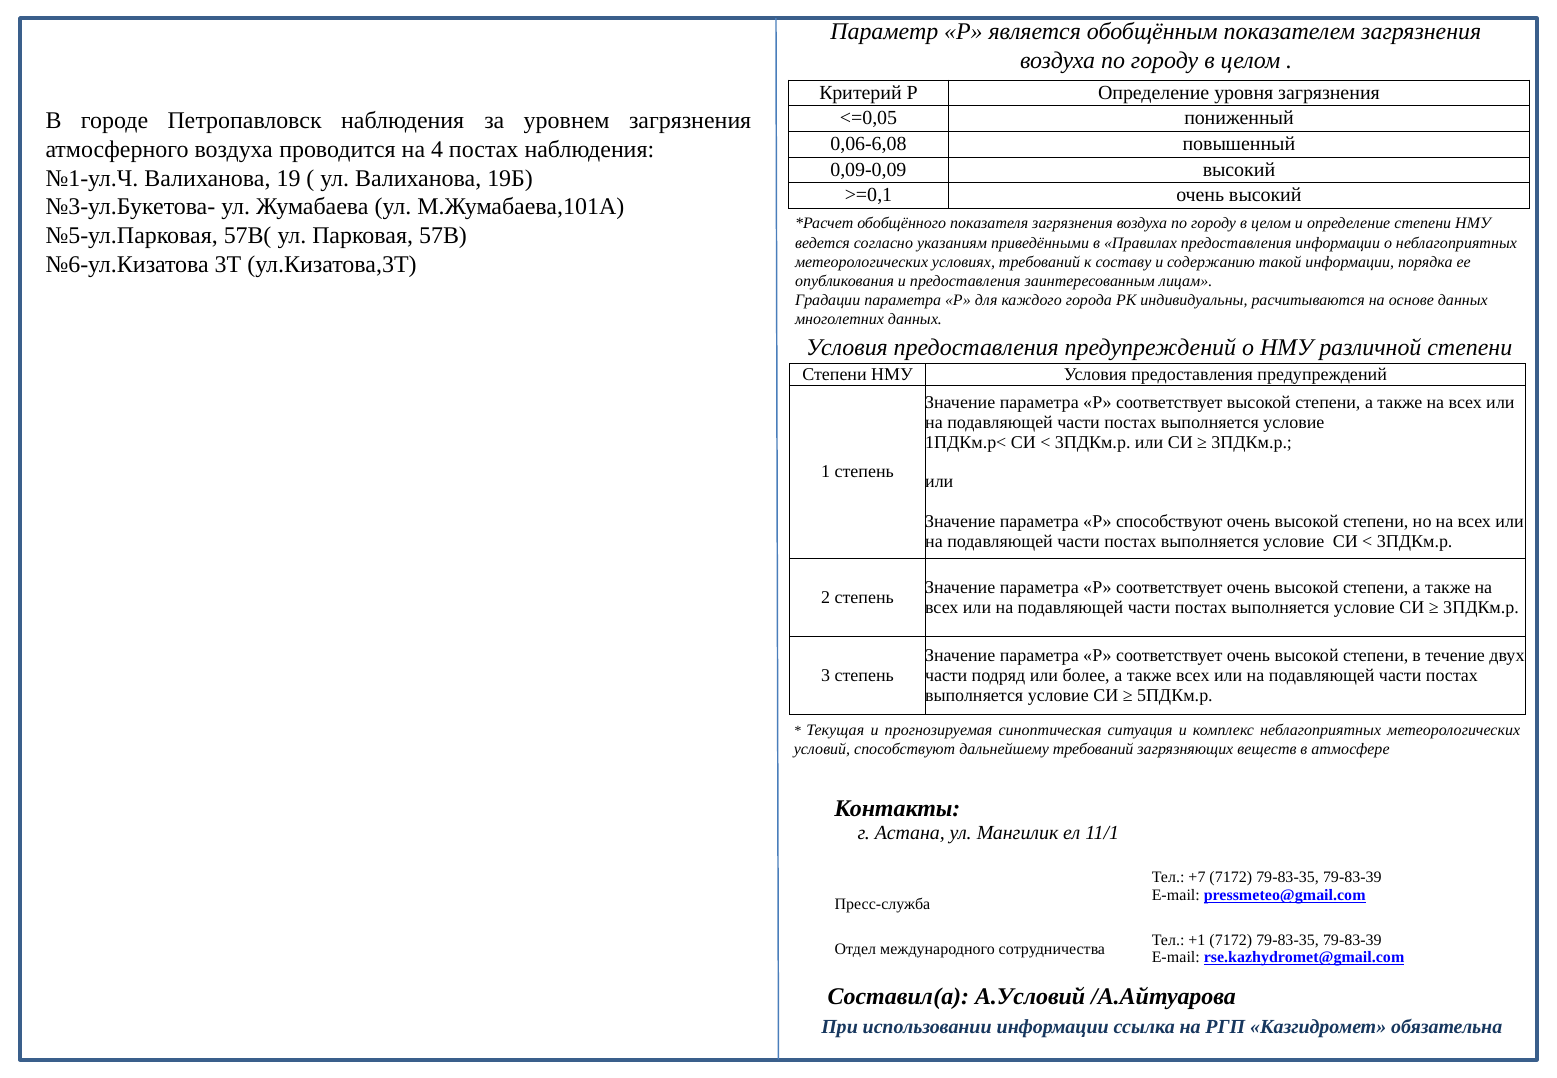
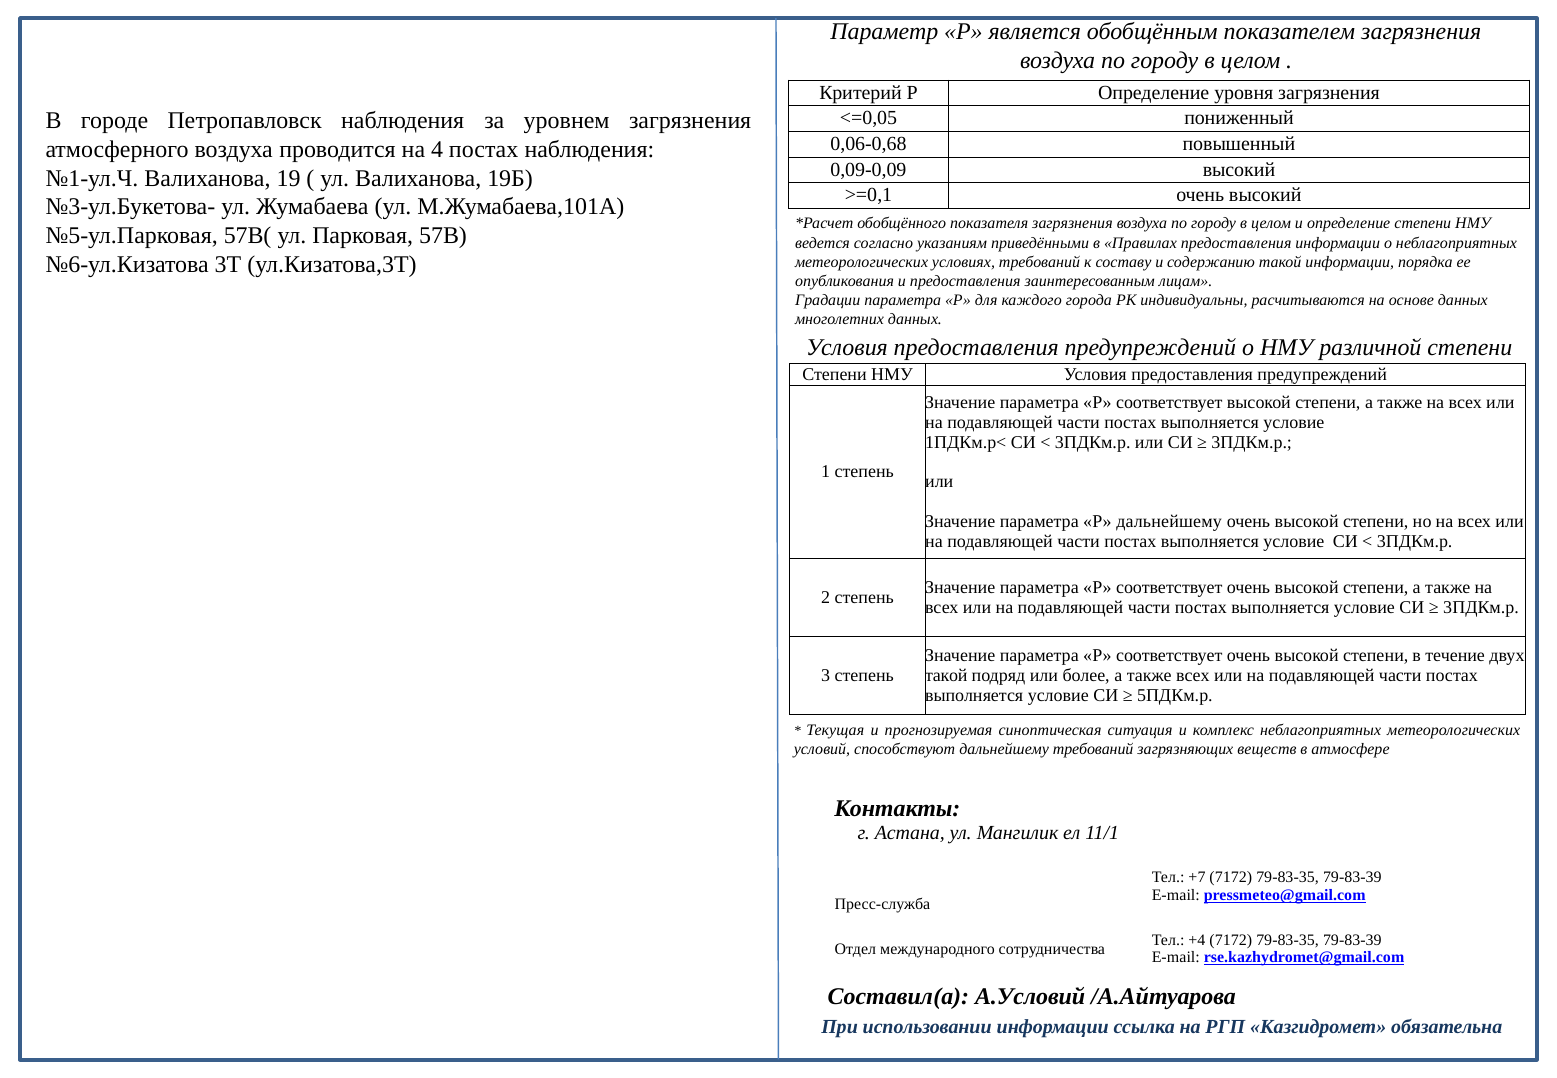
0,06-6,08: 0,06-6,08 -> 0,06-0,68 (868, 144)
Р способствуют: способствуют -> дальнейшему (1169, 522)
части: части -> такой (946, 675)
+1: +1 -> +4 (1197, 940)
